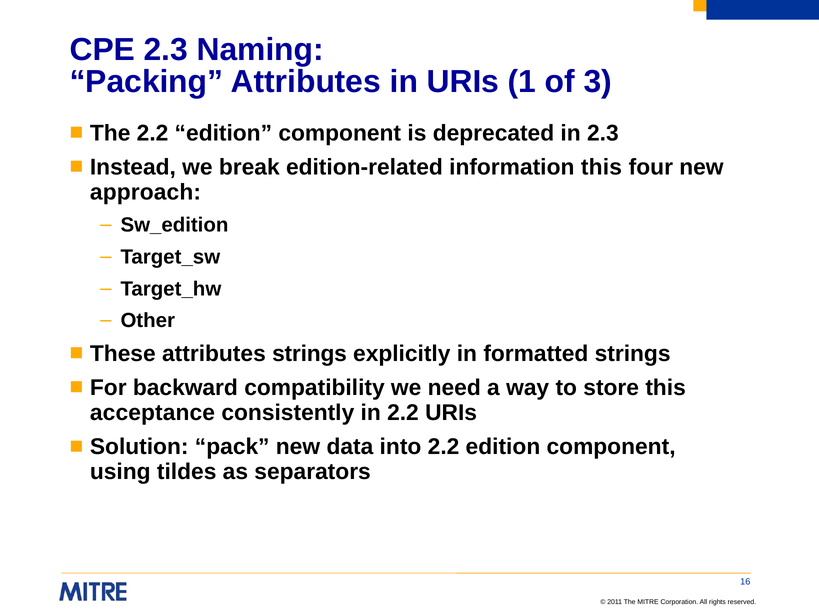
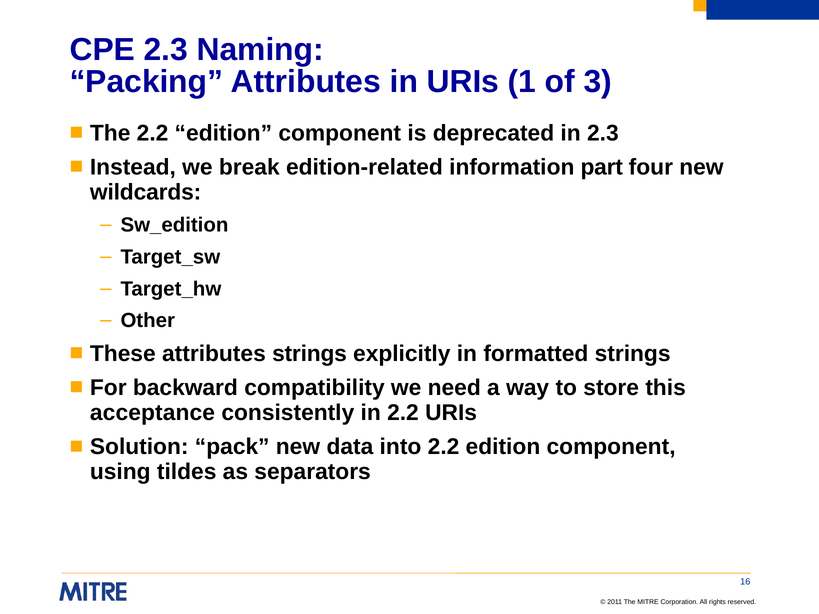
information this: this -> part (602, 167)
approach: approach -> wildcards (146, 192)
